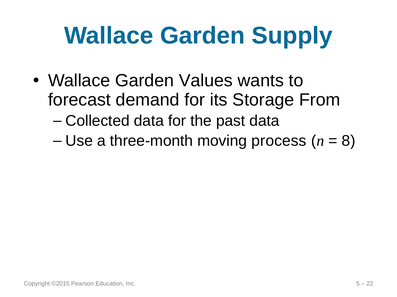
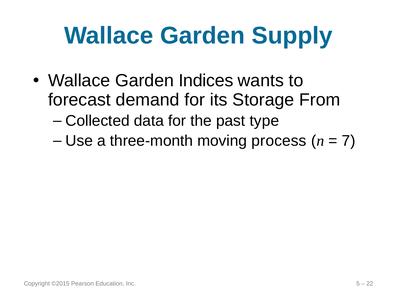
Values: Values -> Indices (206, 81)
past data: data -> type (264, 121)
8: 8 -> 7 (349, 141)
